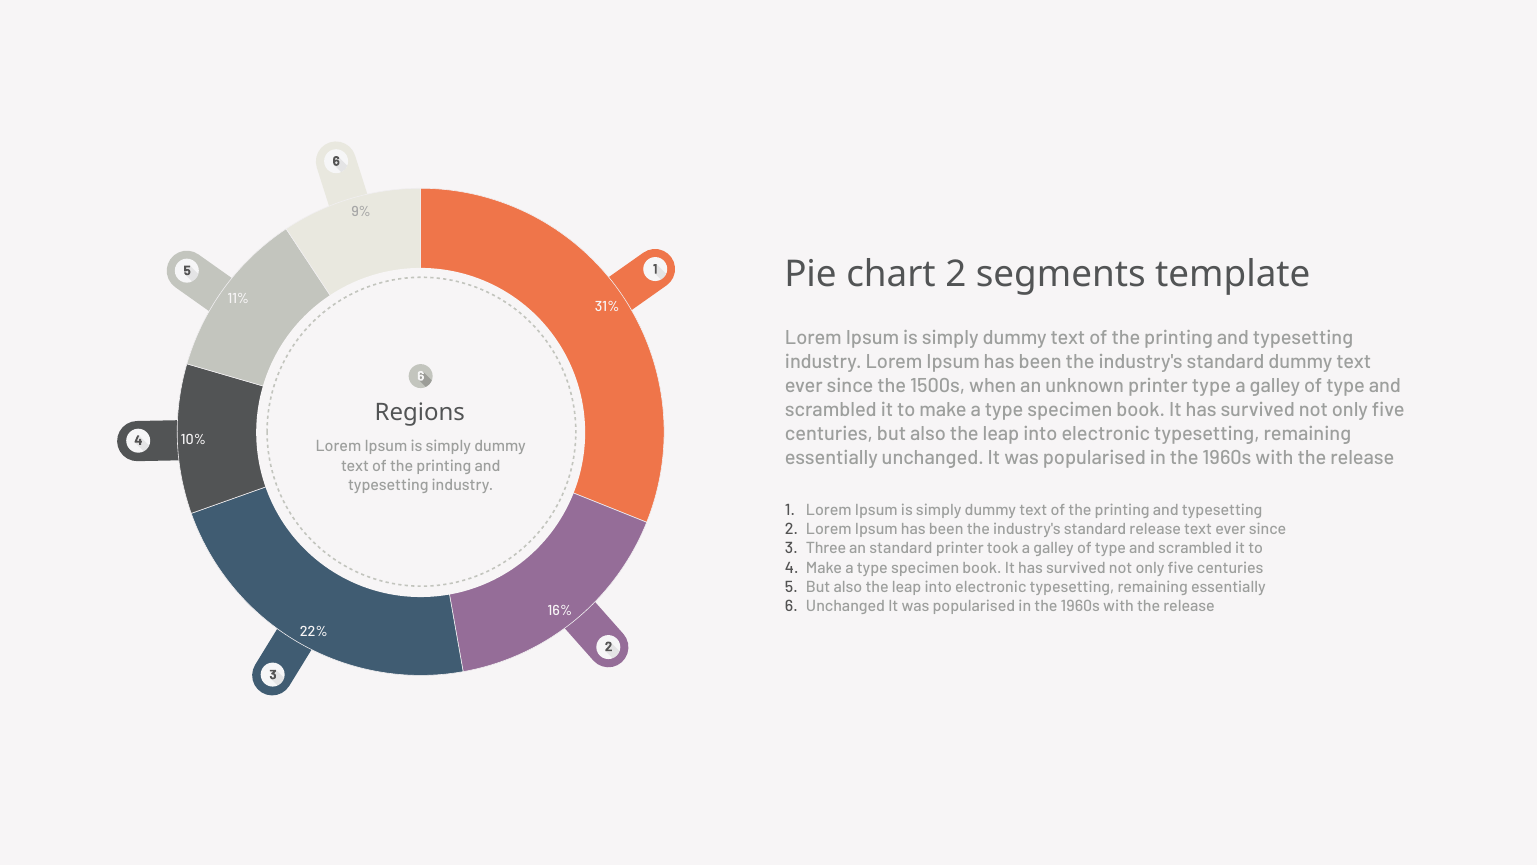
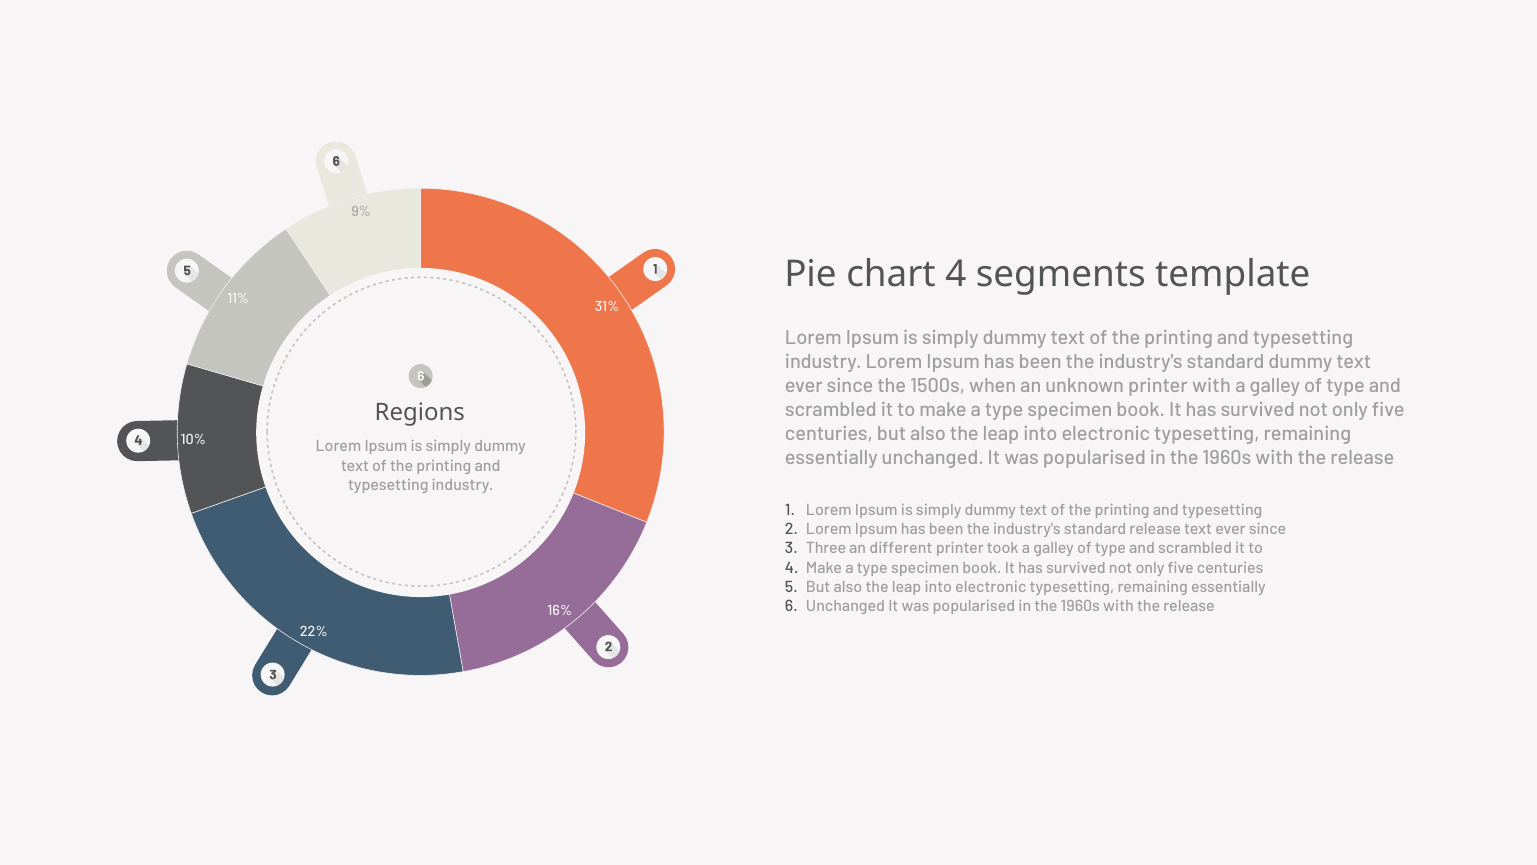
chart 2: 2 -> 4 (956, 275)
printer type: type -> with (1211, 386)
an standard: standard -> different (901, 548)
